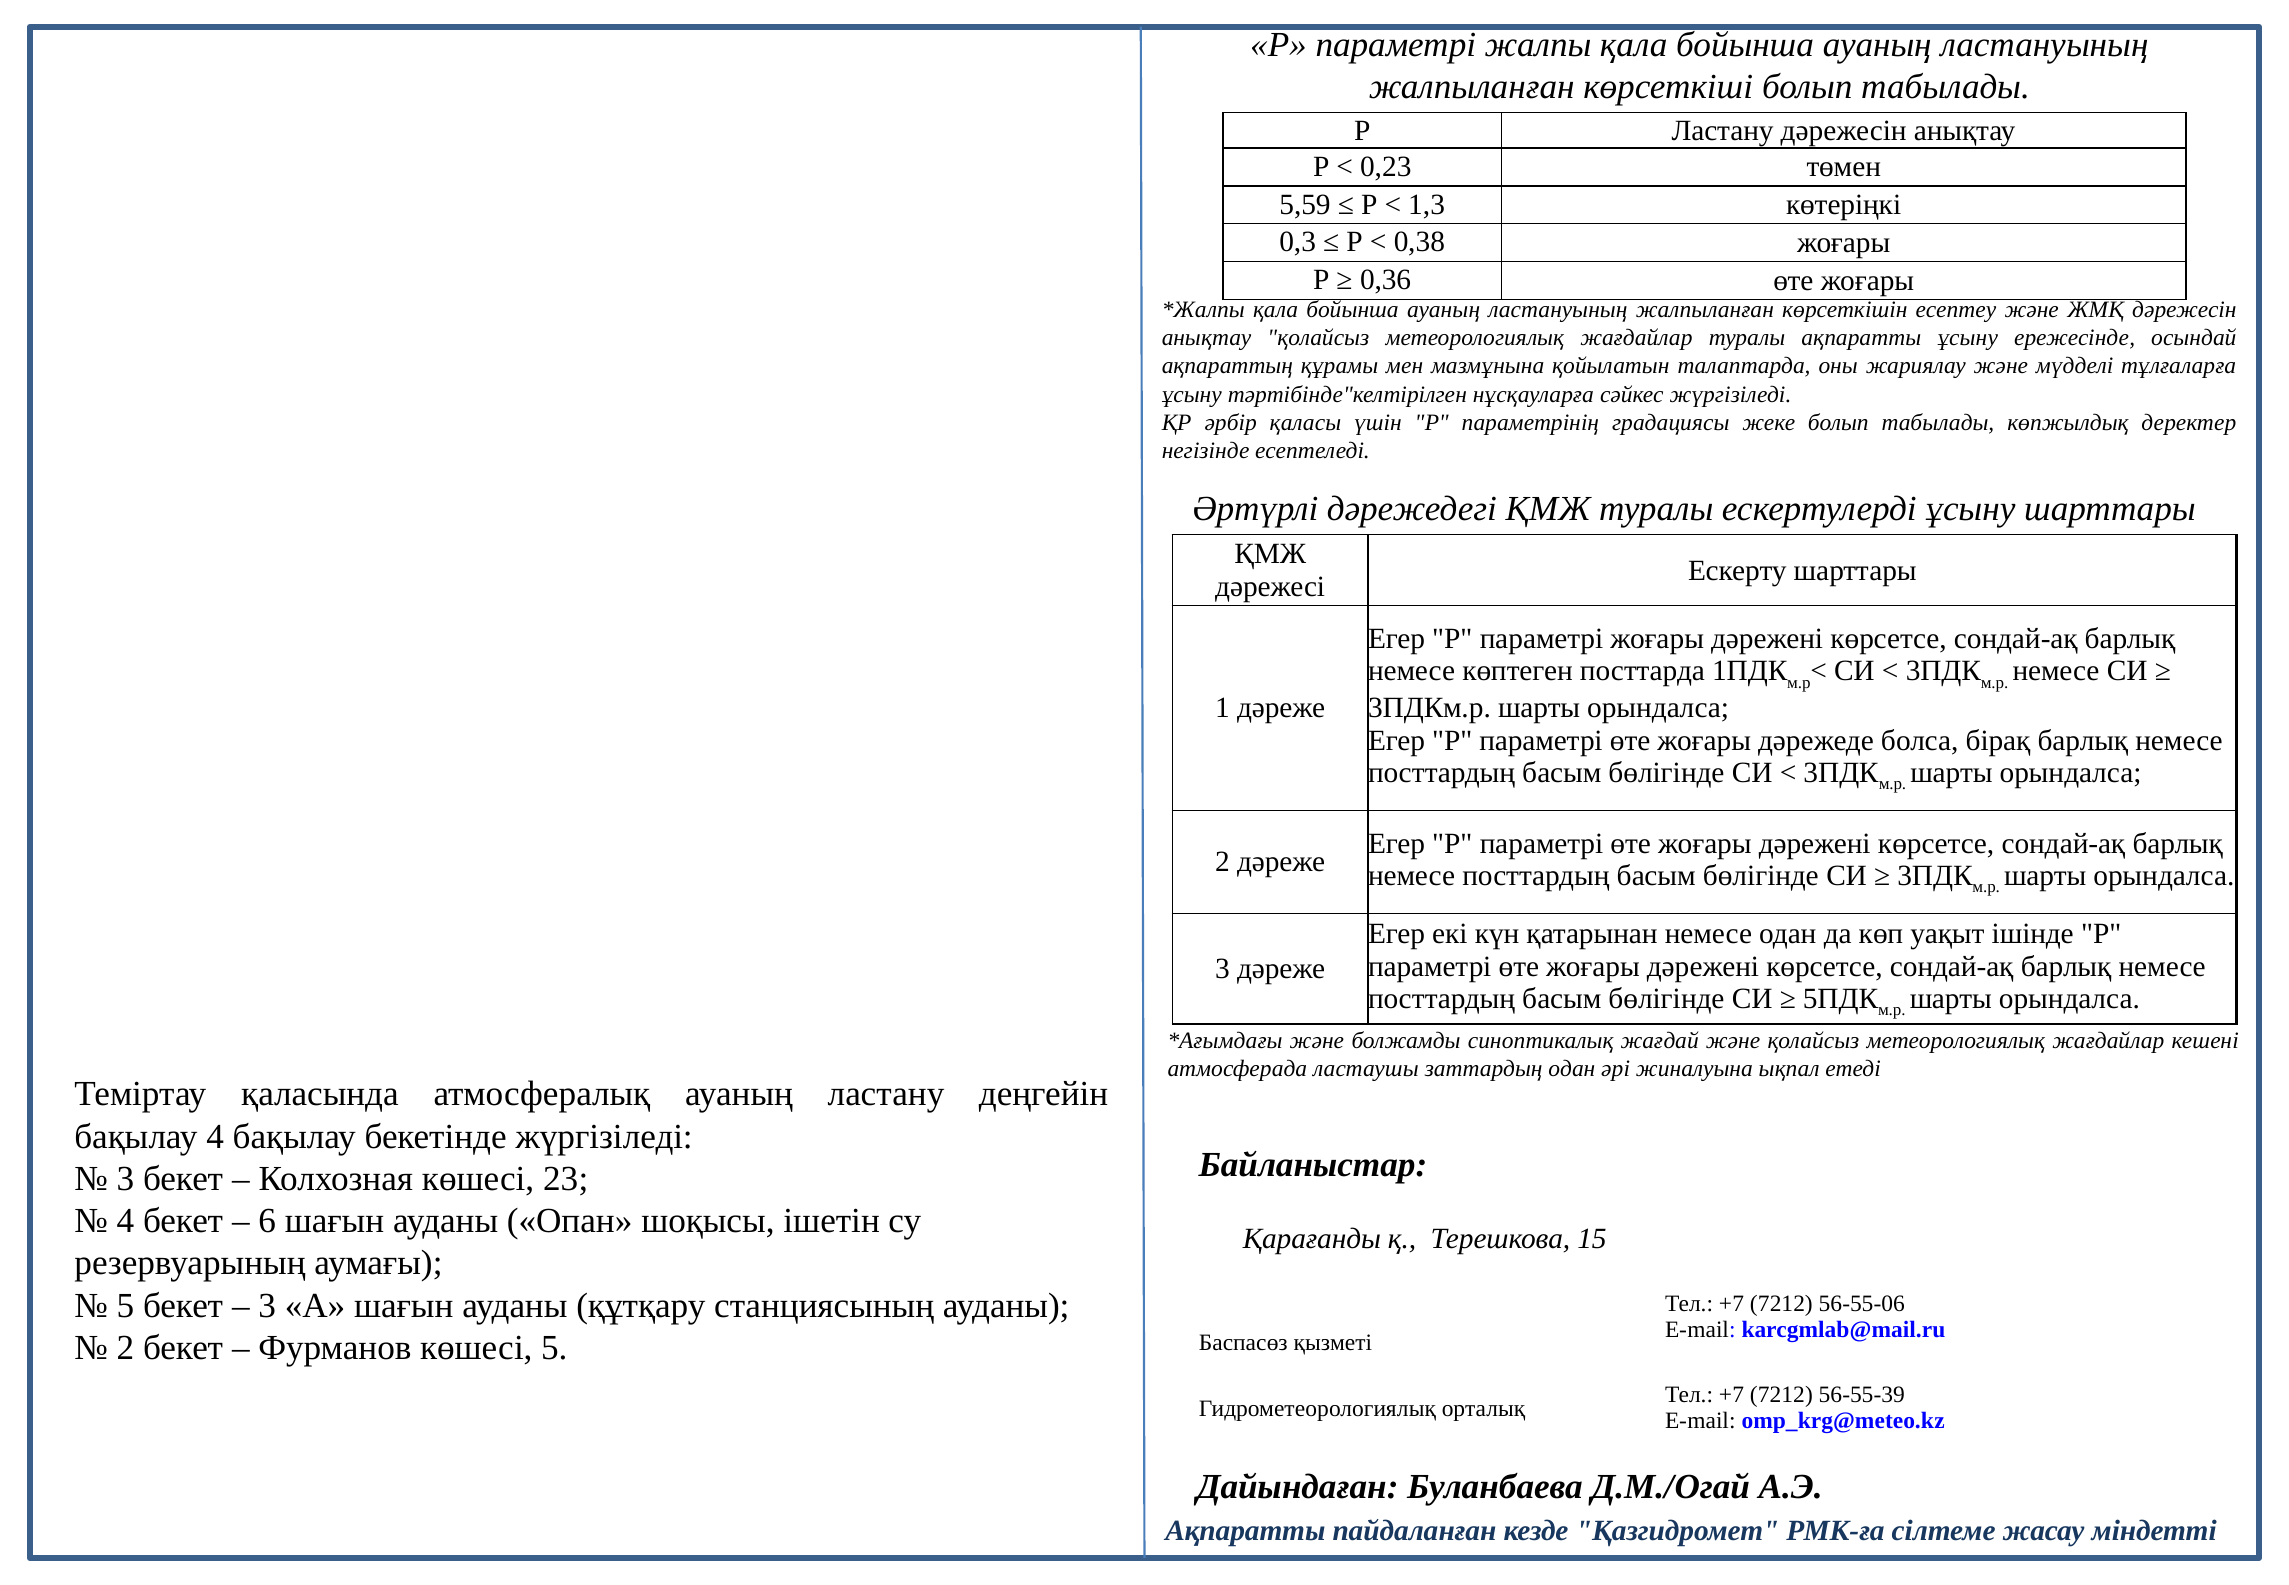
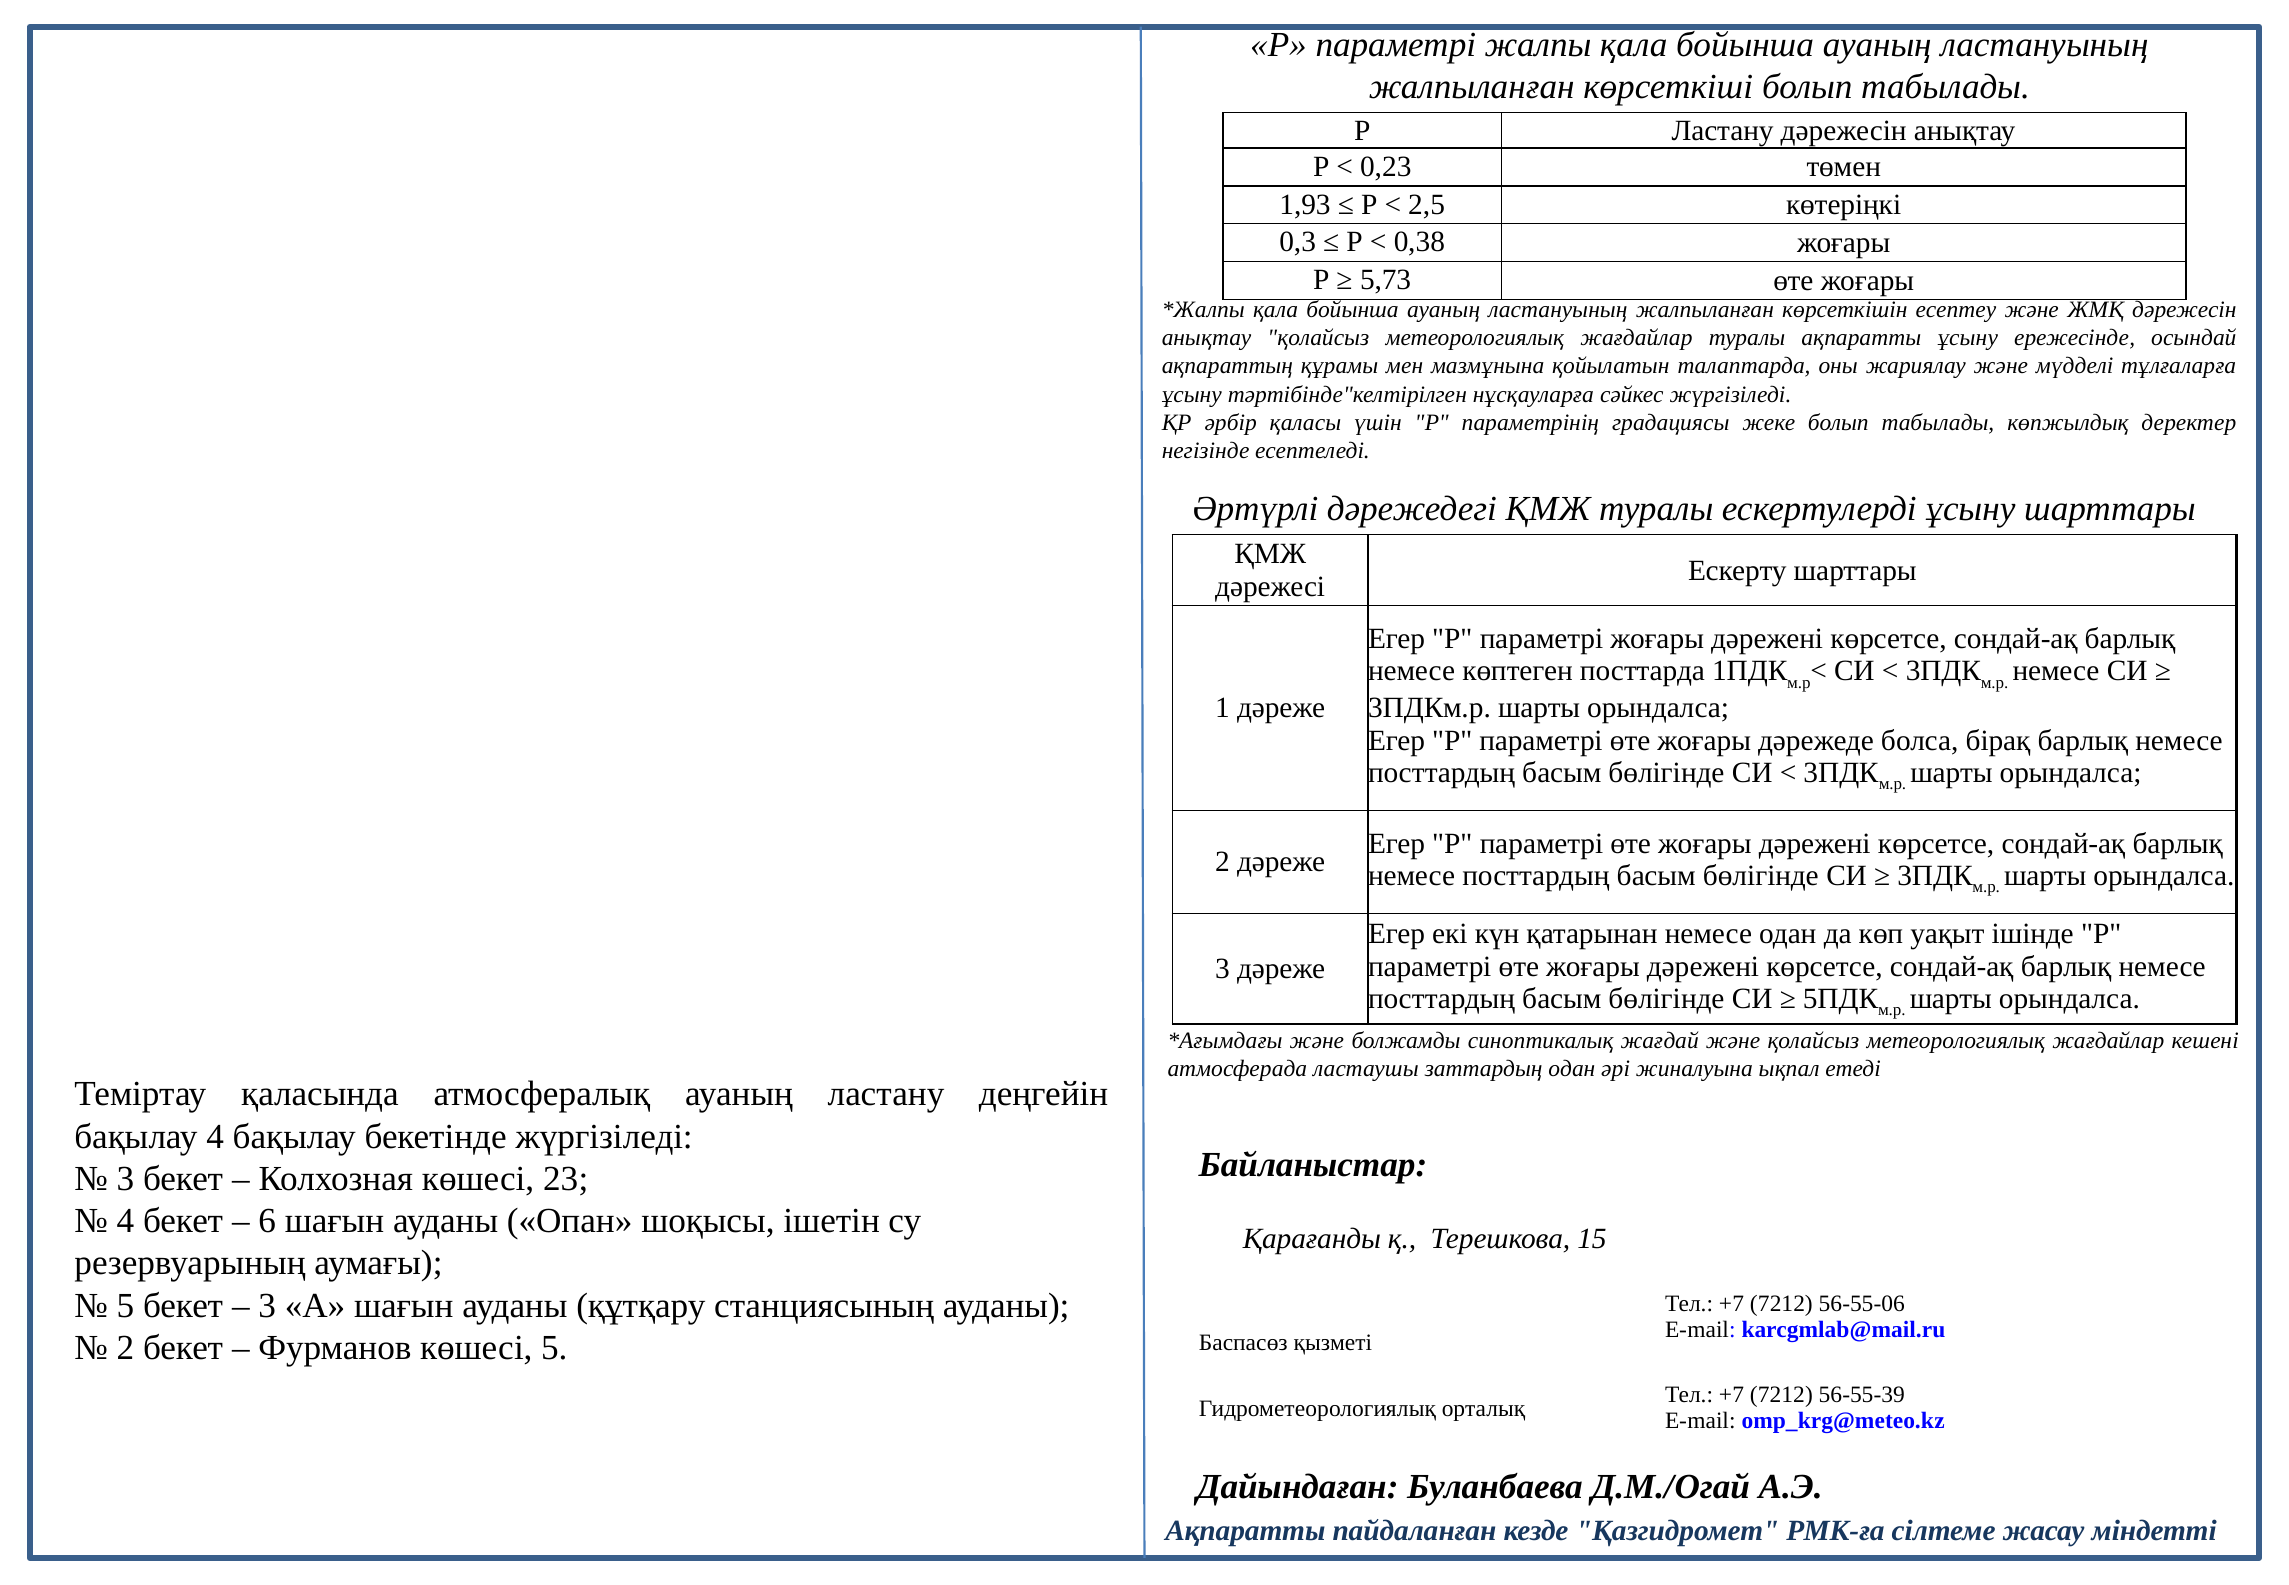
5,59: 5,59 -> 1,93 (1305, 204)
1,3: 1,3 -> 2,5 (1427, 204)
0,36: 0,36 -> 5,73 (1386, 280)
